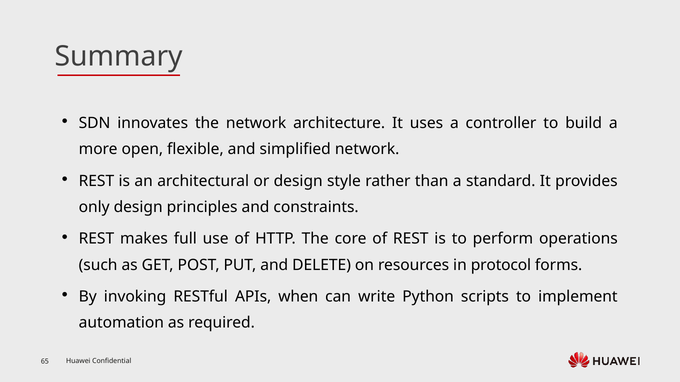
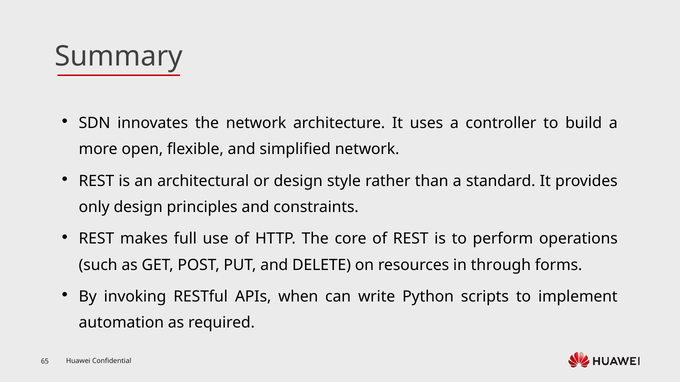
protocol: protocol -> through (501, 265)
